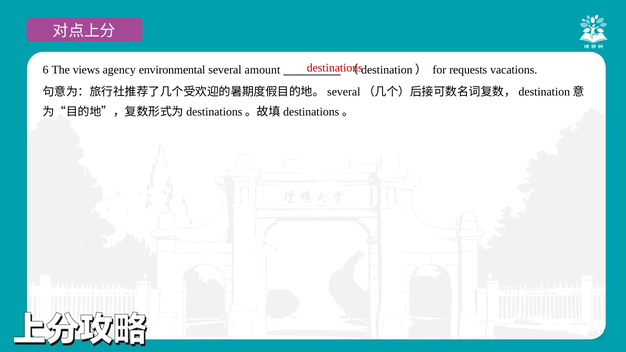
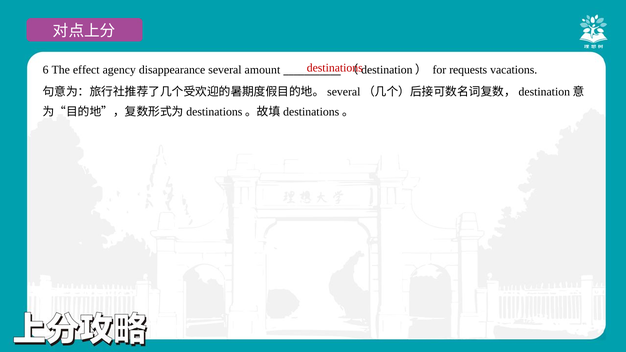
views: views -> effect (86, 70)
environmental: environmental -> disappearance (172, 70)
